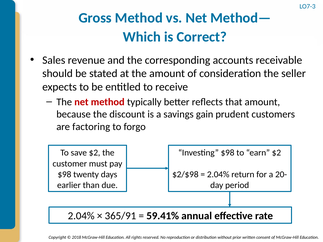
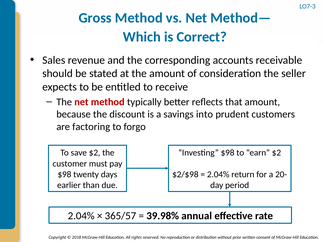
gain: gain -> into (205, 114)
365/91: 365/91 -> 365/57 (120, 216)
59.41%: 59.41% -> 39.98% (163, 216)
